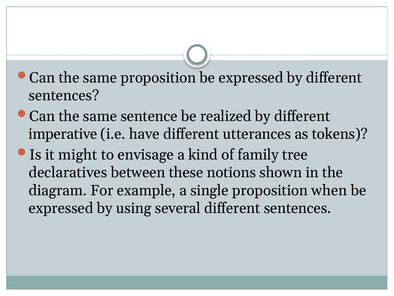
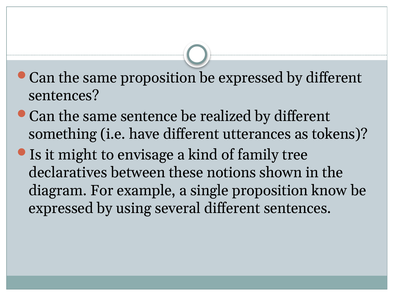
imperative: imperative -> something (63, 134)
when: when -> know (329, 190)
